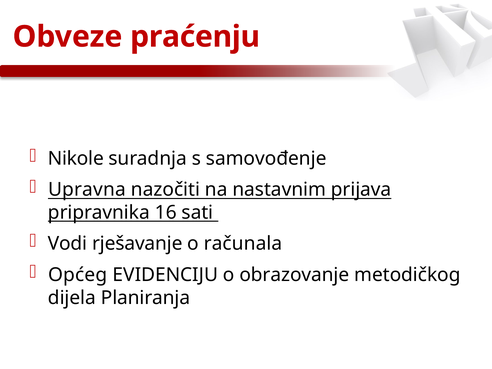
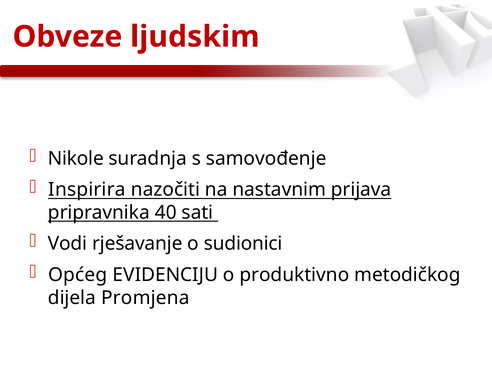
praćenju: praćenju -> ljudskim (195, 37)
Upravna: Upravna -> Inspirira (87, 190)
16: 16 -> 40 (166, 213)
računala: računala -> sudionici (243, 244)
obrazovanje: obrazovanje -> produktivno (294, 275)
Planiranja: Planiranja -> Promjena (145, 298)
